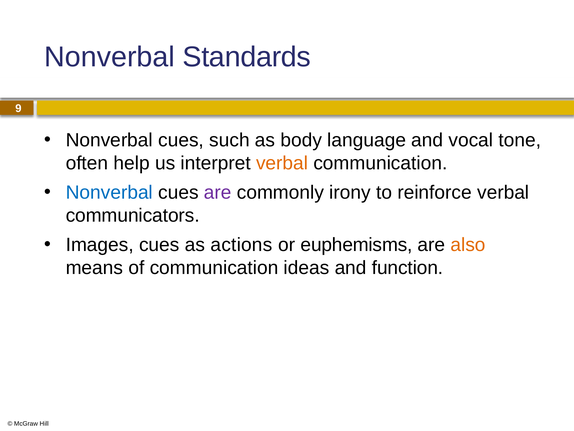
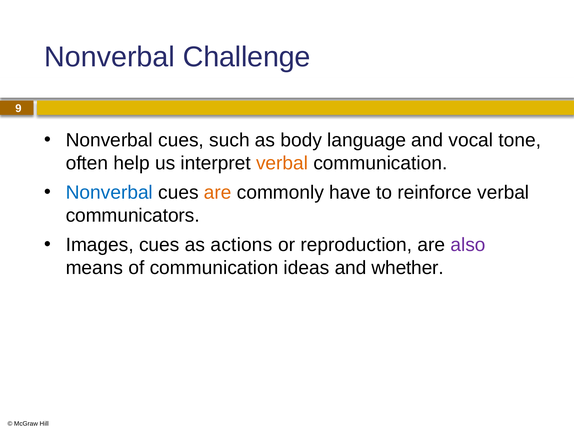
Standards: Standards -> Challenge (247, 57)
are colour: purple -> orange (218, 192)
irony: irony -> have (350, 192)
euphemisms: euphemisms -> reproduction (356, 245)
also colour: orange -> purple (468, 245)
function: function -> whether (408, 268)
